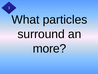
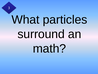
more: more -> math (49, 48)
